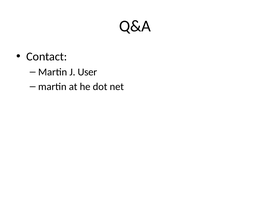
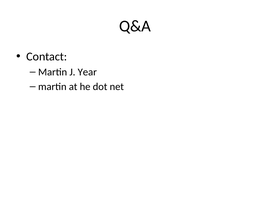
User: User -> Year (87, 72)
